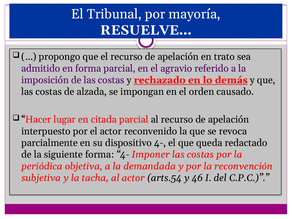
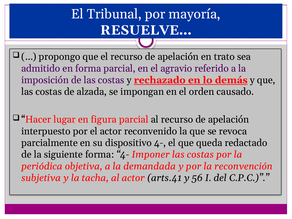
citada: citada -> figura (104, 120)
arts.54: arts.54 -> arts.41 (164, 178)
46: 46 -> 56 (197, 178)
